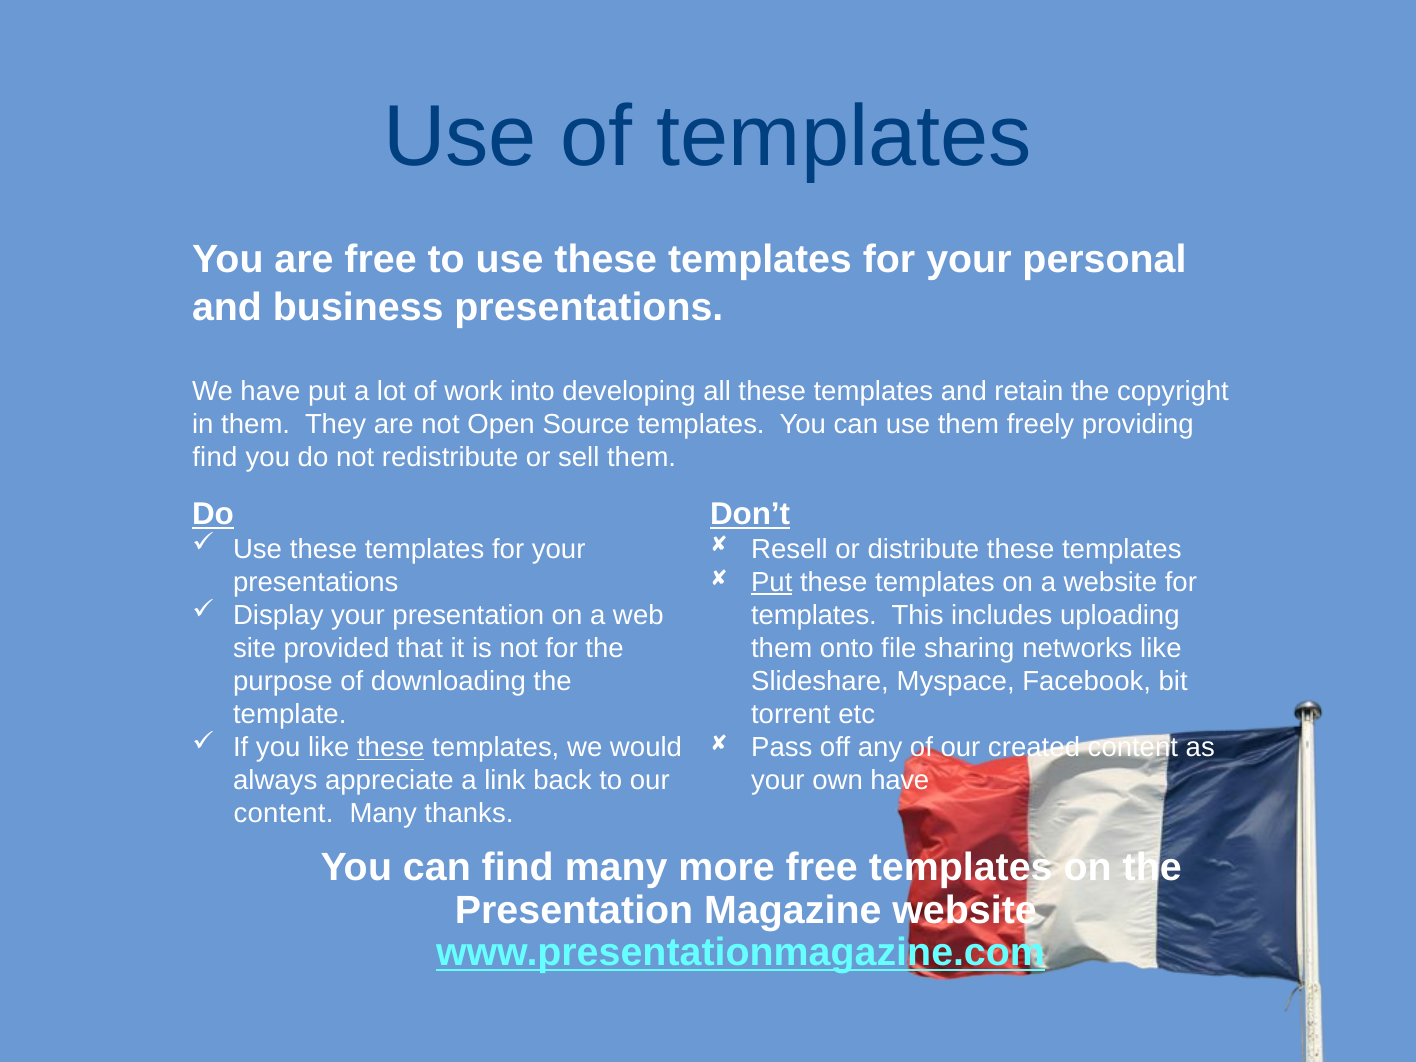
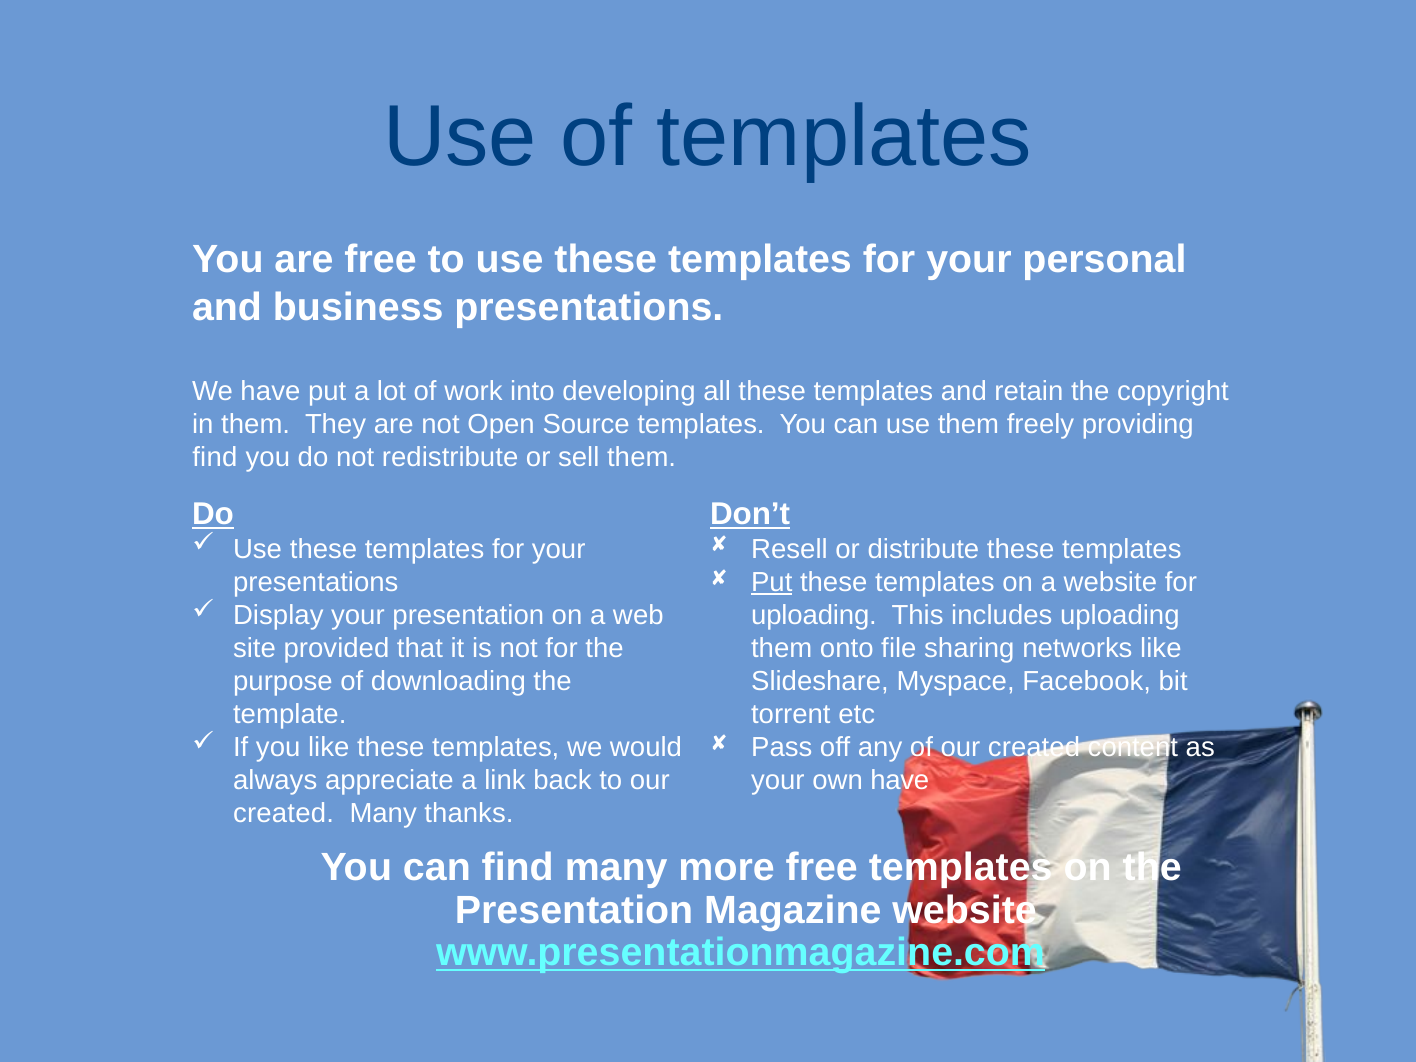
templates: templates -> uploading (814, 616)
these underline: present -> none (391, 748)
content: content -> created (284, 814)
